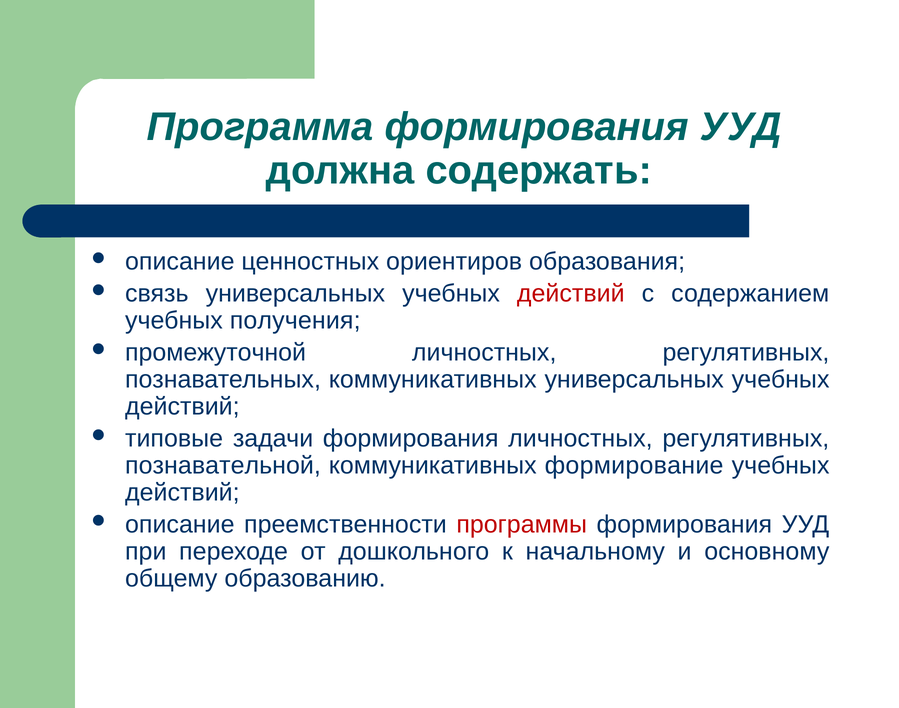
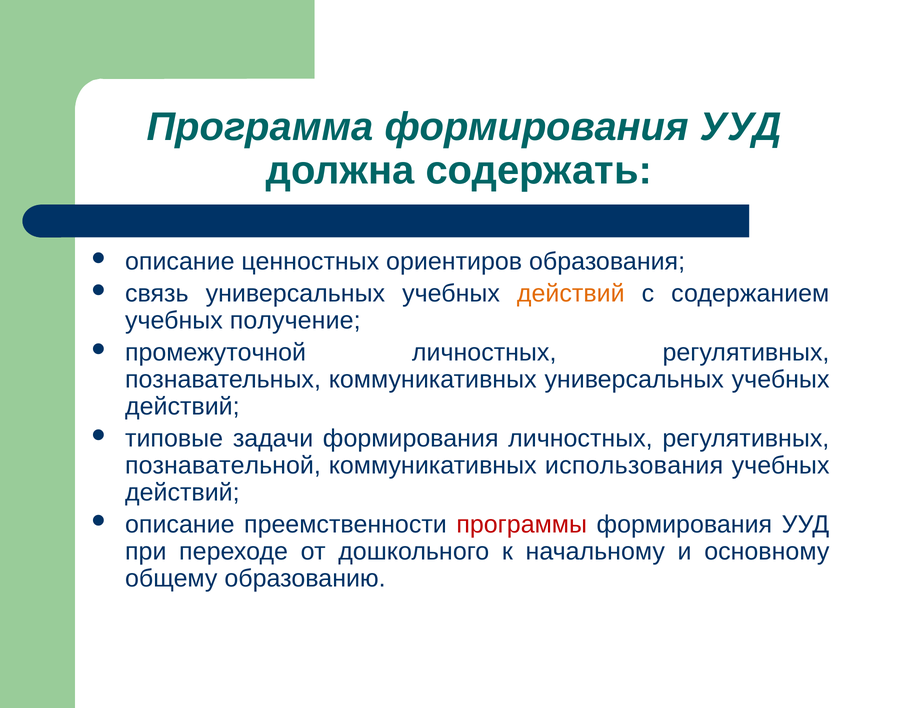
действий colour: red -> orange (571, 294)
получения: получения -> получение (295, 321)
формирование: формирование -> использования (634, 465)
